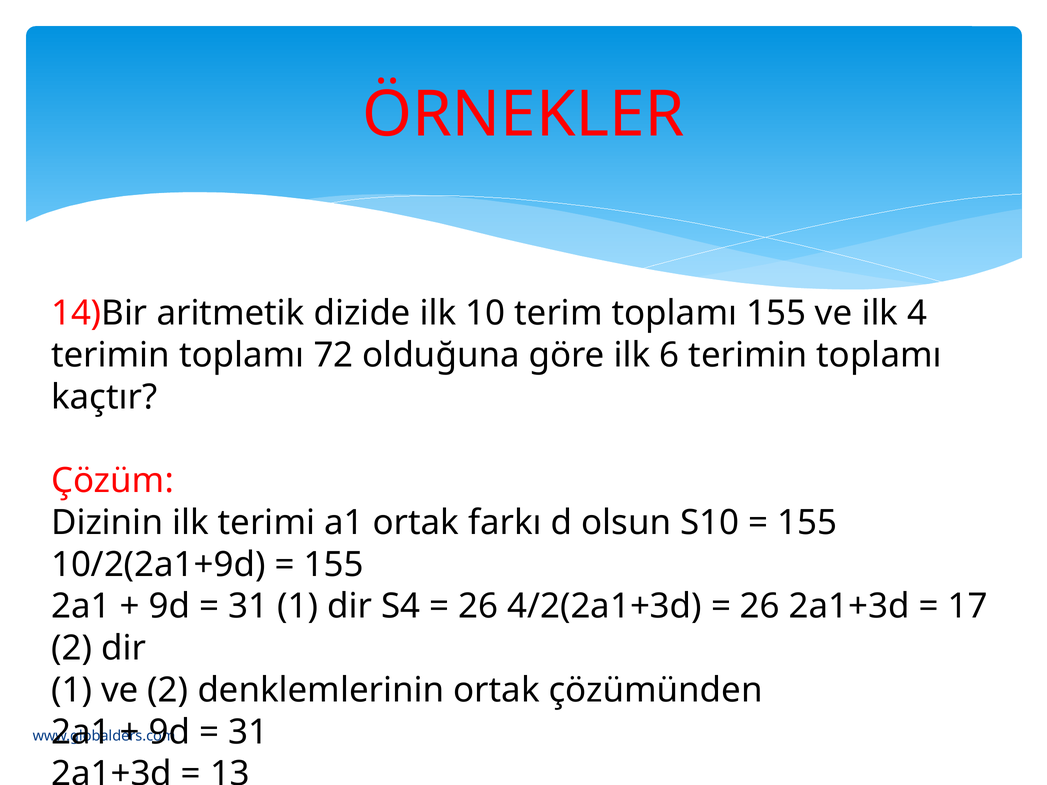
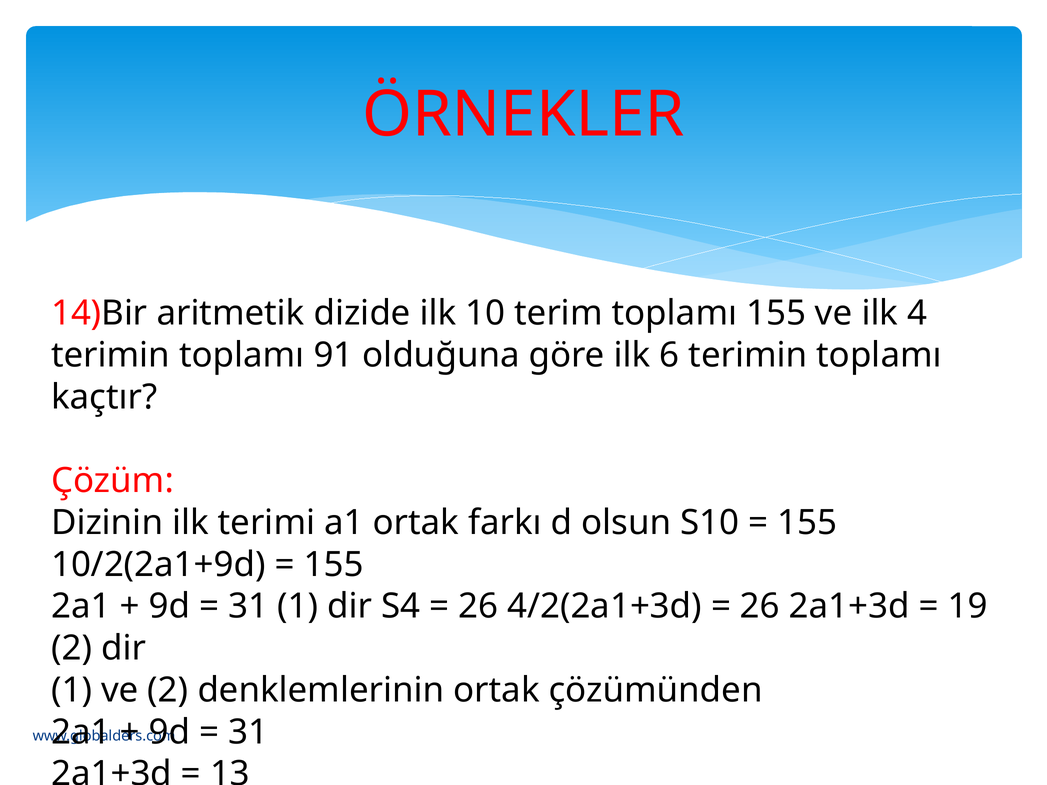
72: 72 -> 91 (333, 355)
17: 17 -> 19 (968, 607)
